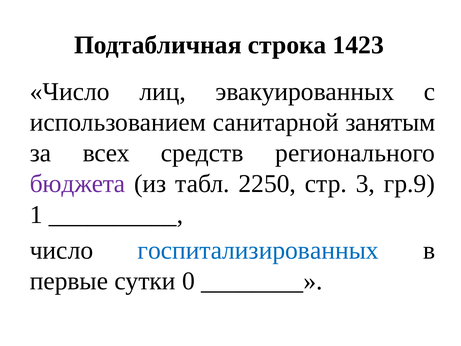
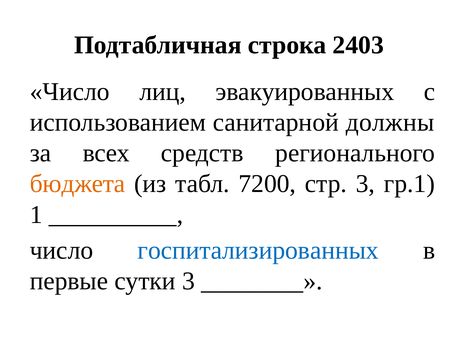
1423: 1423 -> 2403 (358, 45)
занятым: занятым -> должны (390, 122)
бюджета colour: purple -> orange (78, 184)
2250: 2250 -> 7200 (267, 184)
гр.9: гр.9 -> гр.1 (409, 184)
сутки 0: 0 -> 3 (188, 281)
